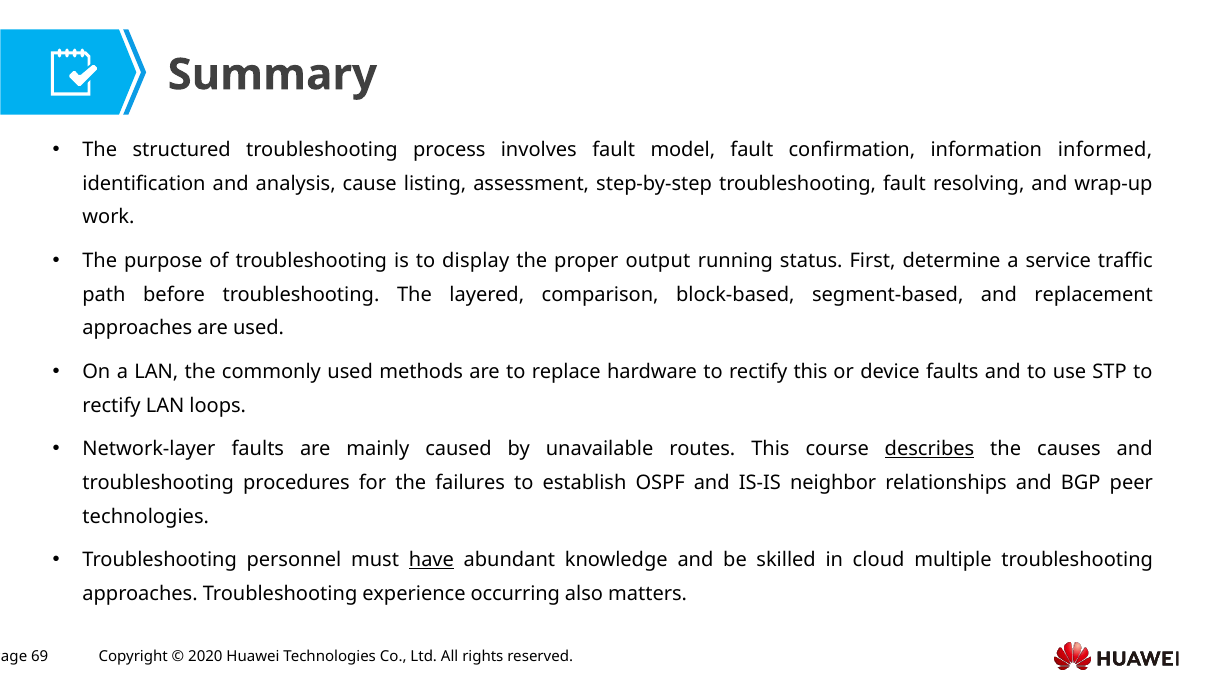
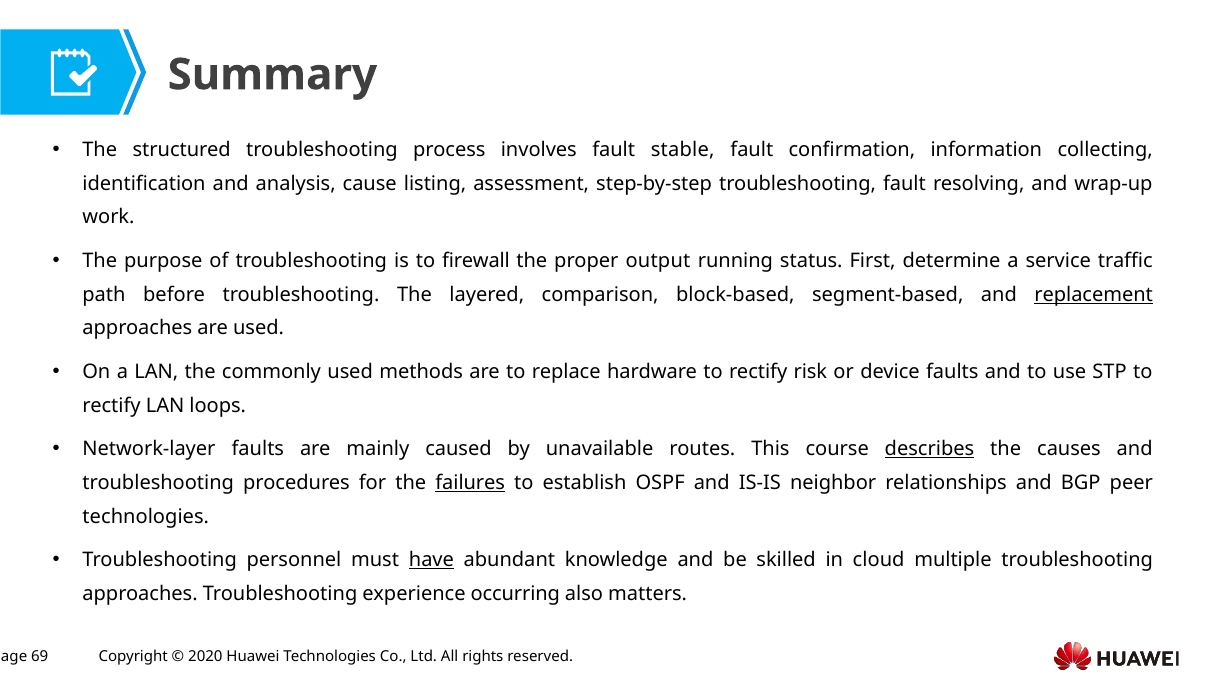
model: model -> stable (683, 150)
informed: informed -> collecting (1105, 150)
display: display -> firewall (476, 261)
replacement underline: none -> present (1094, 294)
rectify this: this -> risk (810, 372)
failures underline: none -> present (470, 483)
